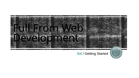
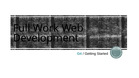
From: From -> Work (46, 28)
